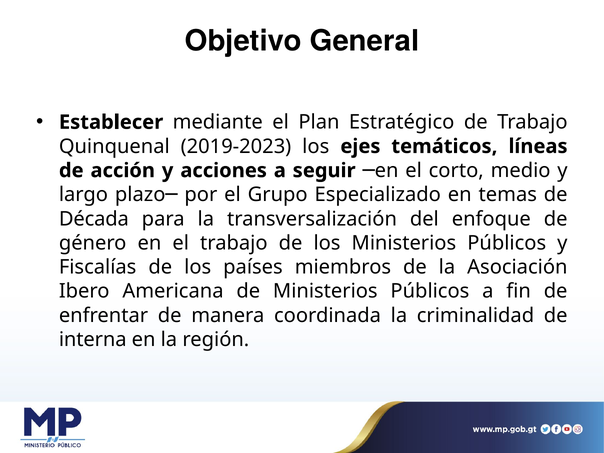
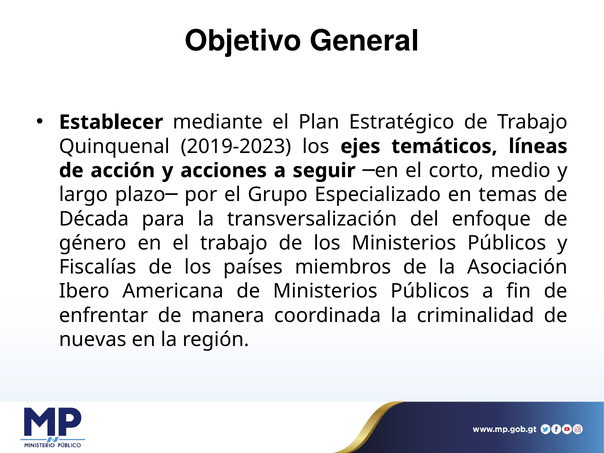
interna: interna -> nuevas (93, 340)
